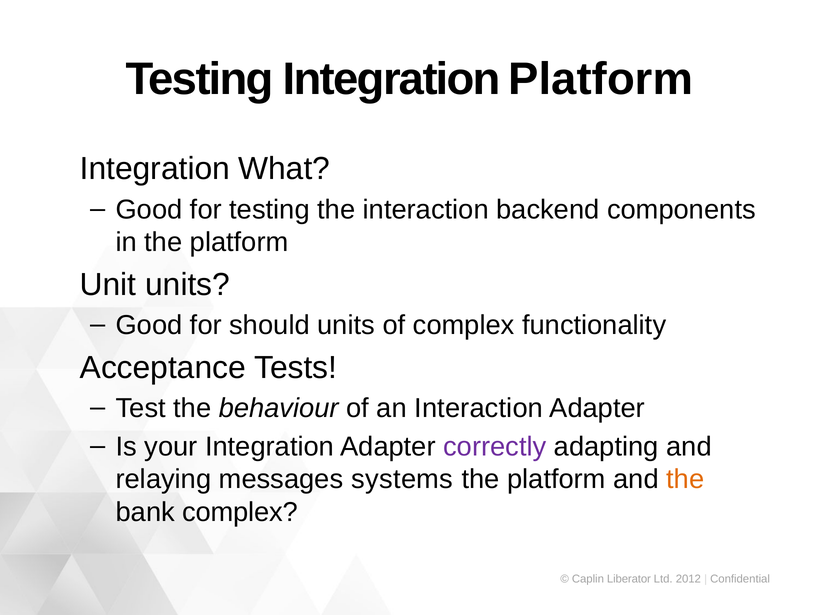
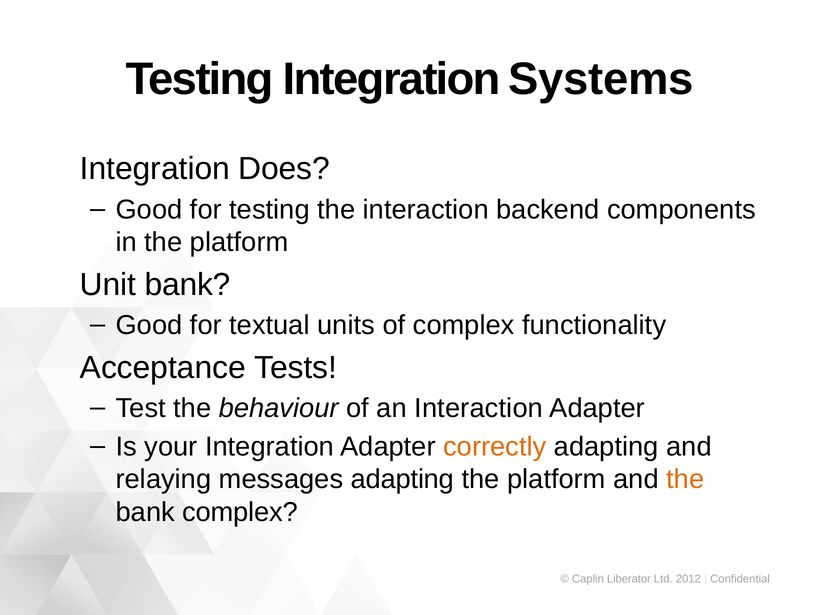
Integration Platform: Platform -> Systems (601, 79)
What: What -> Does (284, 169)
Unit units: units -> bank (188, 284)
should: should -> textual (270, 325)
correctly colour: purple -> orange (495, 446)
messages systems: systems -> adapting (402, 479)
